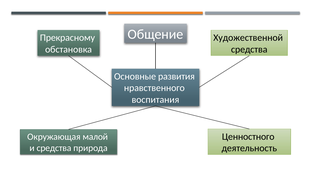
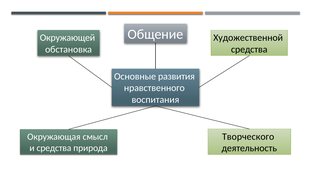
Прекрасному: Прекрасному -> Окружающей (67, 38)
Ценностного: Ценностного -> Творческого (248, 137)
малой: малой -> смысл (95, 137)
